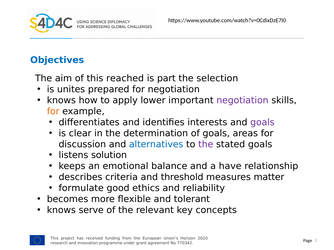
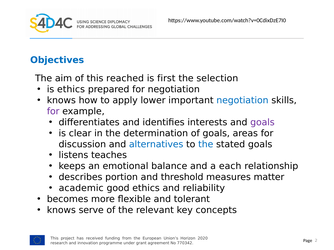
part: part -> first (166, 78)
is unites: unites -> ethics (71, 89)
negotiation colour: purple -> blue (242, 100)
for colour: orange -> purple (53, 111)
the colour: purple -> blue (206, 144)
solution: solution -> teaches (109, 155)
have: have -> each (230, 166)
criteria: criteria -> portion (122, 177)
formulate: formulate -> academic (81, 188)
